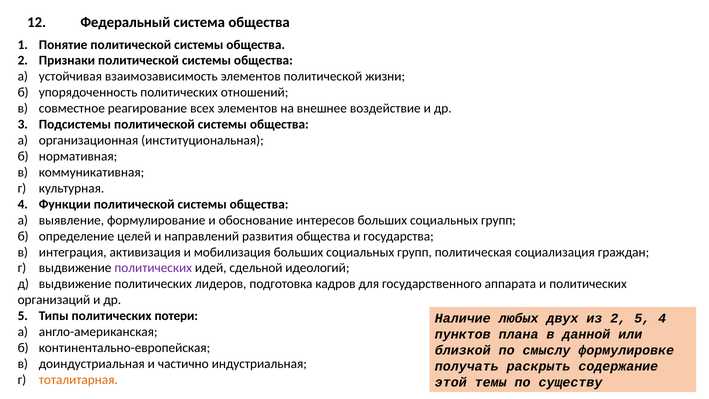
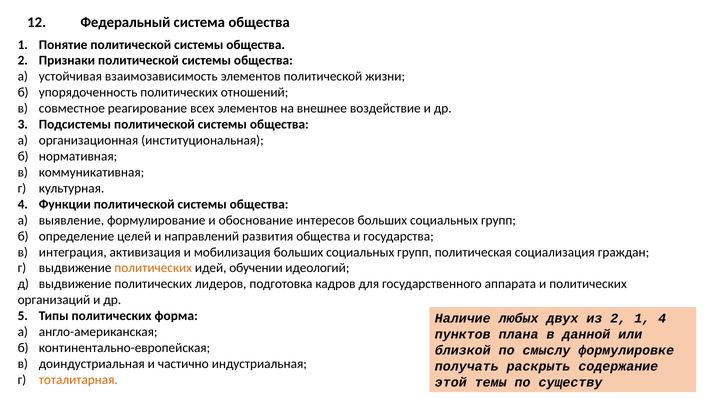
политических colour: purple -> orange (153, 268)
сдельной: сдельной -> обучении (256, 268)
потери: потери -> форма (176, 316)
2 5: 5 -> 1 (642, 318)
